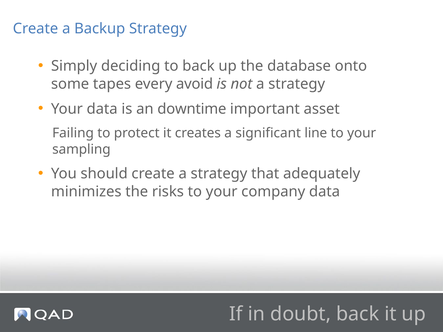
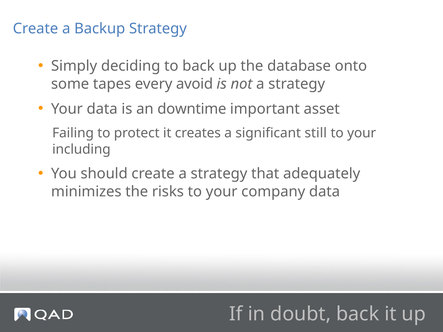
line: line -> still (316, 133)
sampling: sampling -> including (81, 149)
